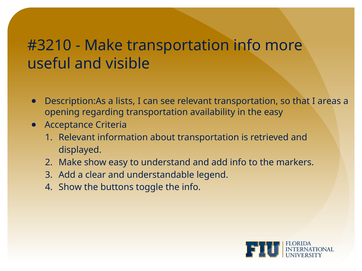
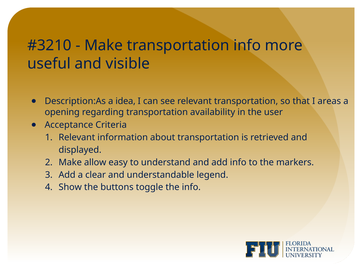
lists: lists -> idea (126, 101)
the easy: easy -> user (273, 112)
Make show: show -> allow (95, 163)
